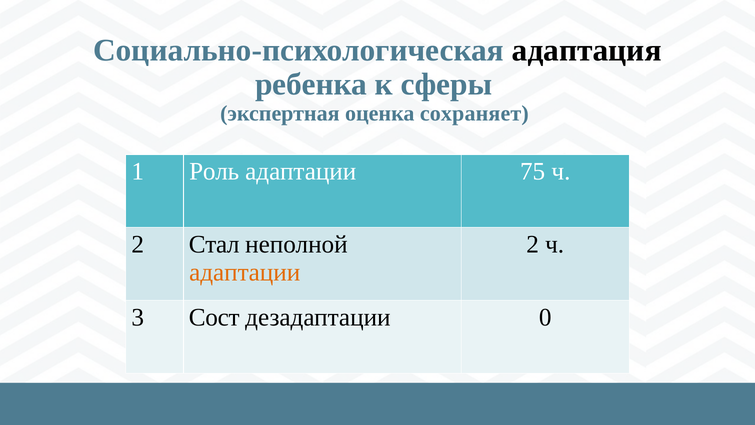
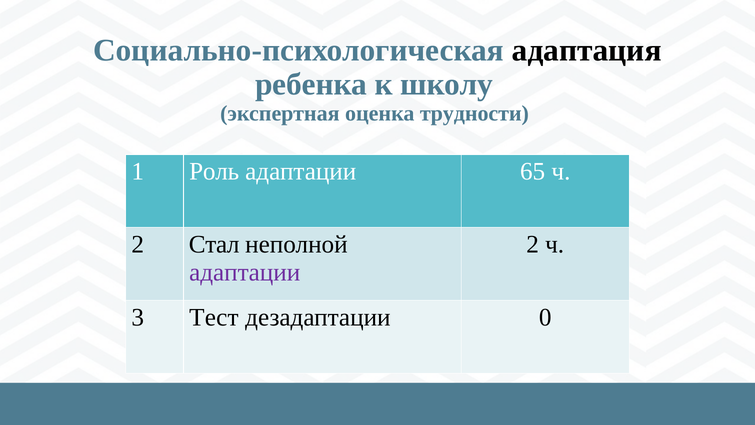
сферы: сферы -> школу (447, 84)
сохраняет: сохраняет -> трудности (474, 113)
75: 75 -> 65 (533, 171)
адаптации colour: orange -> purple (245, 272)
Сост: Сост -> Тест (214, 317)
